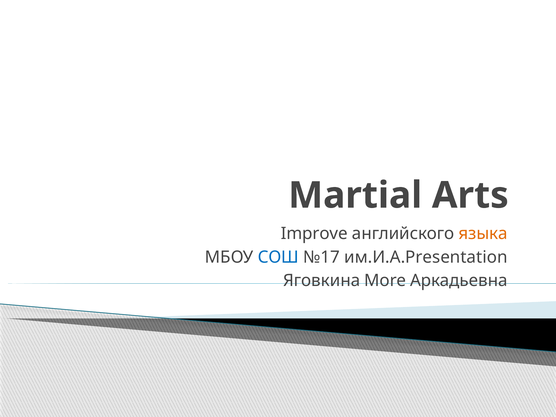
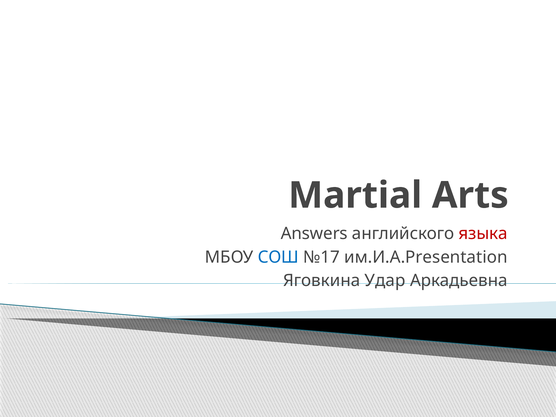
Improve: Improve -> Answers (314, 234)
языка colour: orange -> red (483, 234)
More: More -> Удар (385, 281)
